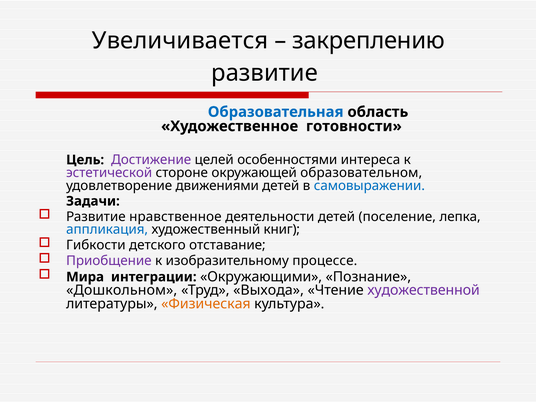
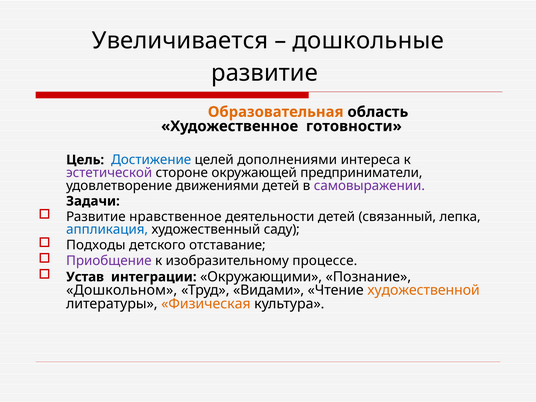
закреплению: закреплению -> дошкольные (368, 41)
Образовательная colour: blue -> orange (276, 112)
Достижение colour: purple -> blue (151, 160)
особенностями: особенностями -> дополнениями (287, 160)
образовательном: образовательном -> предприниматели (361, 173)
самовыражении colour: blue -> purple (369, 186)
поселение: поселение -> связанный (397, 217)
книг: книг -> саду (282, 230)
Гибкости: Гибкости -> Подходы (96, 245)
Мира: Мира -> Устав (85, 277)
Выхода: Выхода -> Видами (269, 290)
художественной colour: purple -> orange (424, 290)
